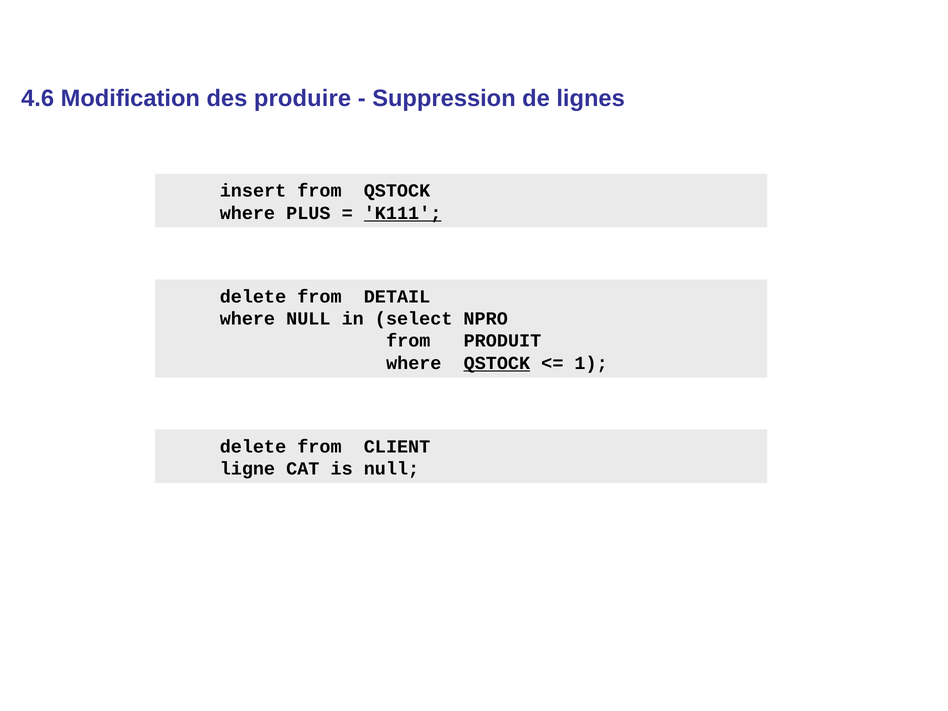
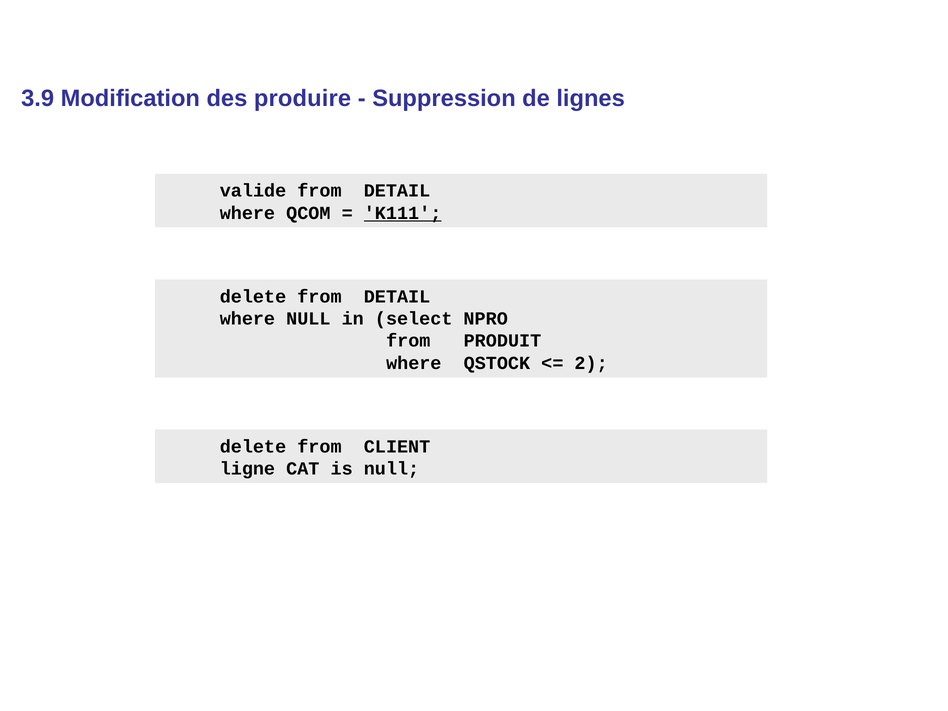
4.6: 4.6 -> 3.9 (38, 99)
insert: insert -> valide (253, 191)
QSTOCK: QSTOCK -> DETAIL (397, 191)
PLUS: PLUS -> QCOM (308, 213)
QSTOCK underline: present -> none (497, 363)
1: 1 -> 2 (591, 363)
